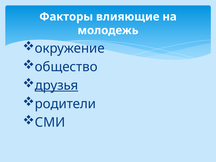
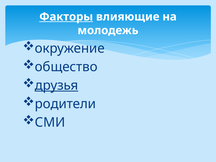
Факторы underline: none -> present (66, 17)
